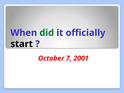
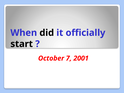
did colour: green -> black (47, 33)
